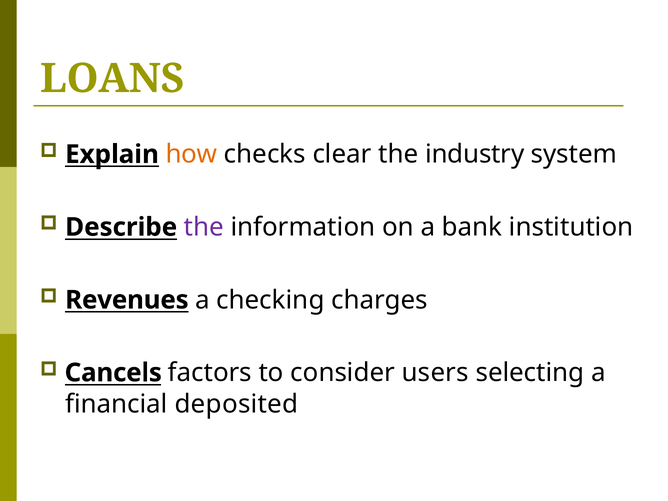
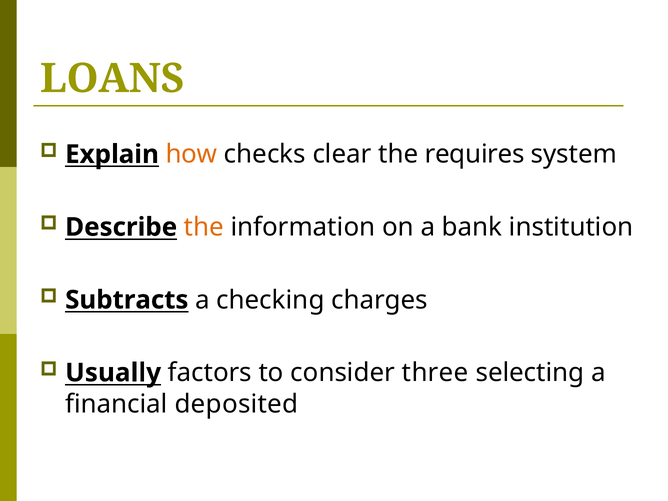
industry: industry -> requires (475, 154)
the colour: purple -> orange (204, 227)
Revenues: Revenues -> Subtracts (127, 300)
Cancels: Cancels -> Usually (113, 373)
users: users -> three (435, 373)
